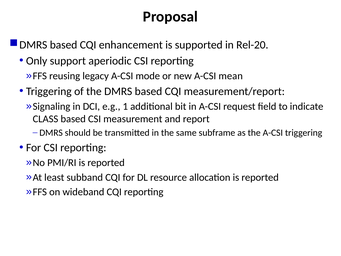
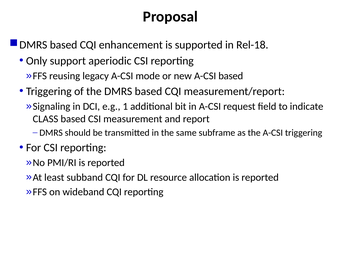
Rel-20: Rel-20 -> Rel-18 (252, 45)
A-CSI mean: mean -> based (231, 76)
